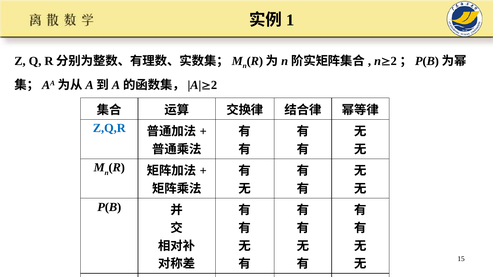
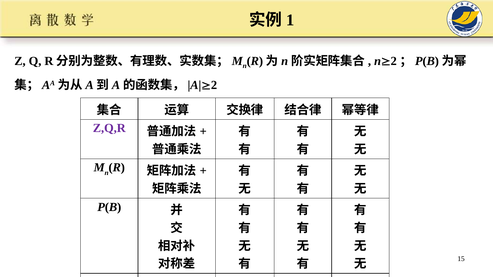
Z,Q,R colour: blue -> purple (109, 128)
